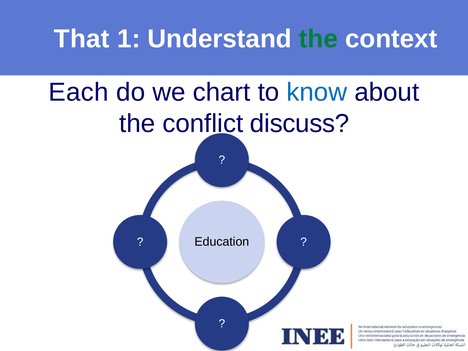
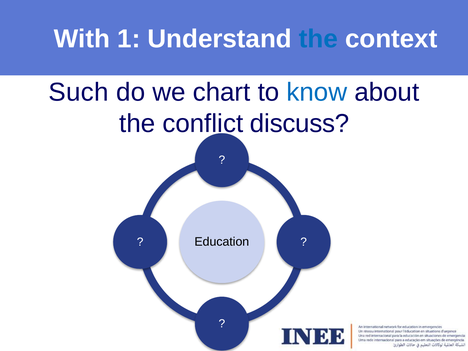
That: That -> With (82, 39)
the colour: green -> blue (318, 39)
Each: Each -> Such (79, 92)
